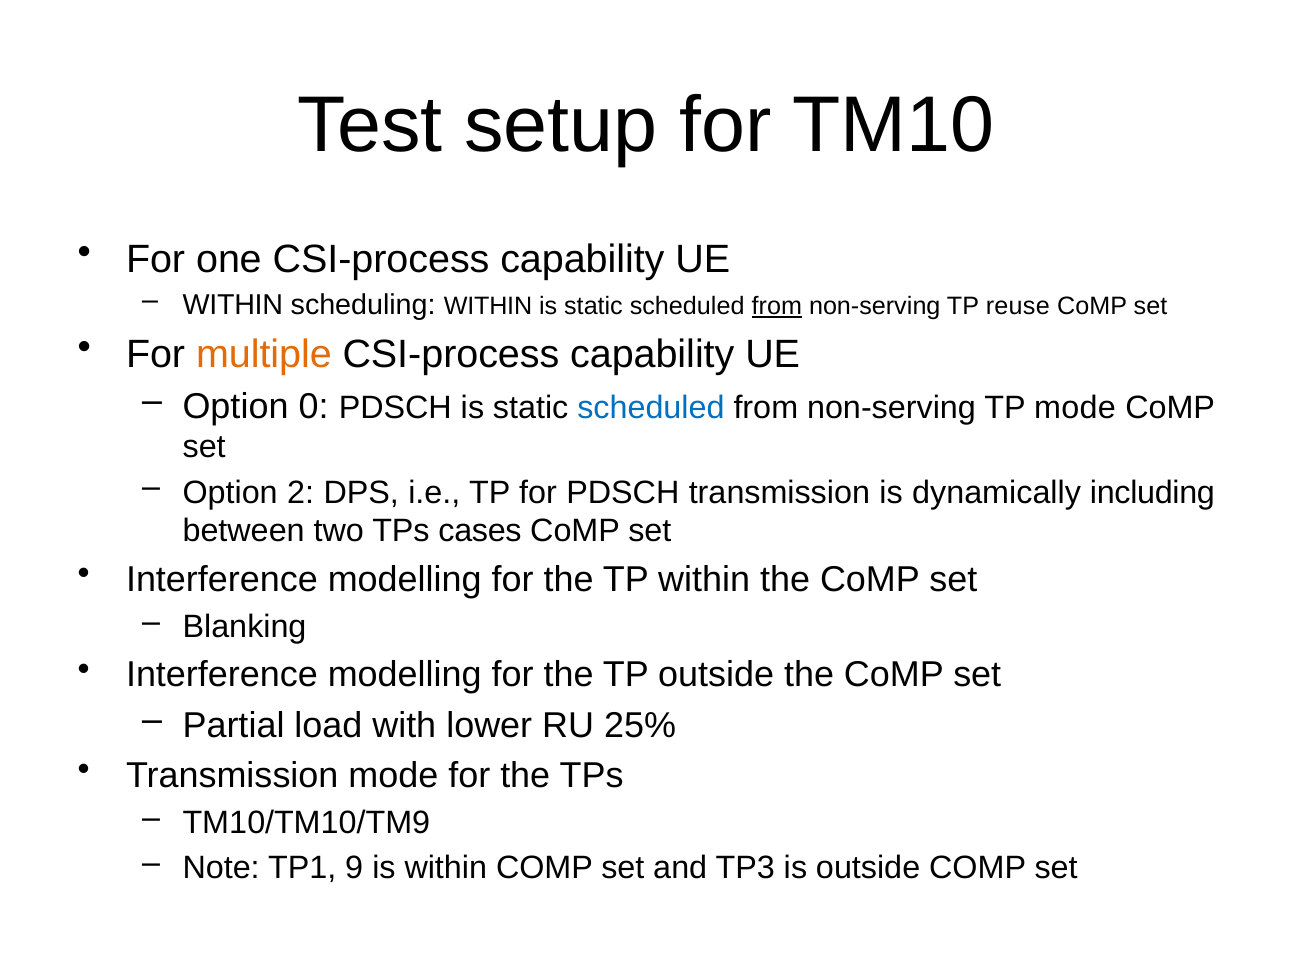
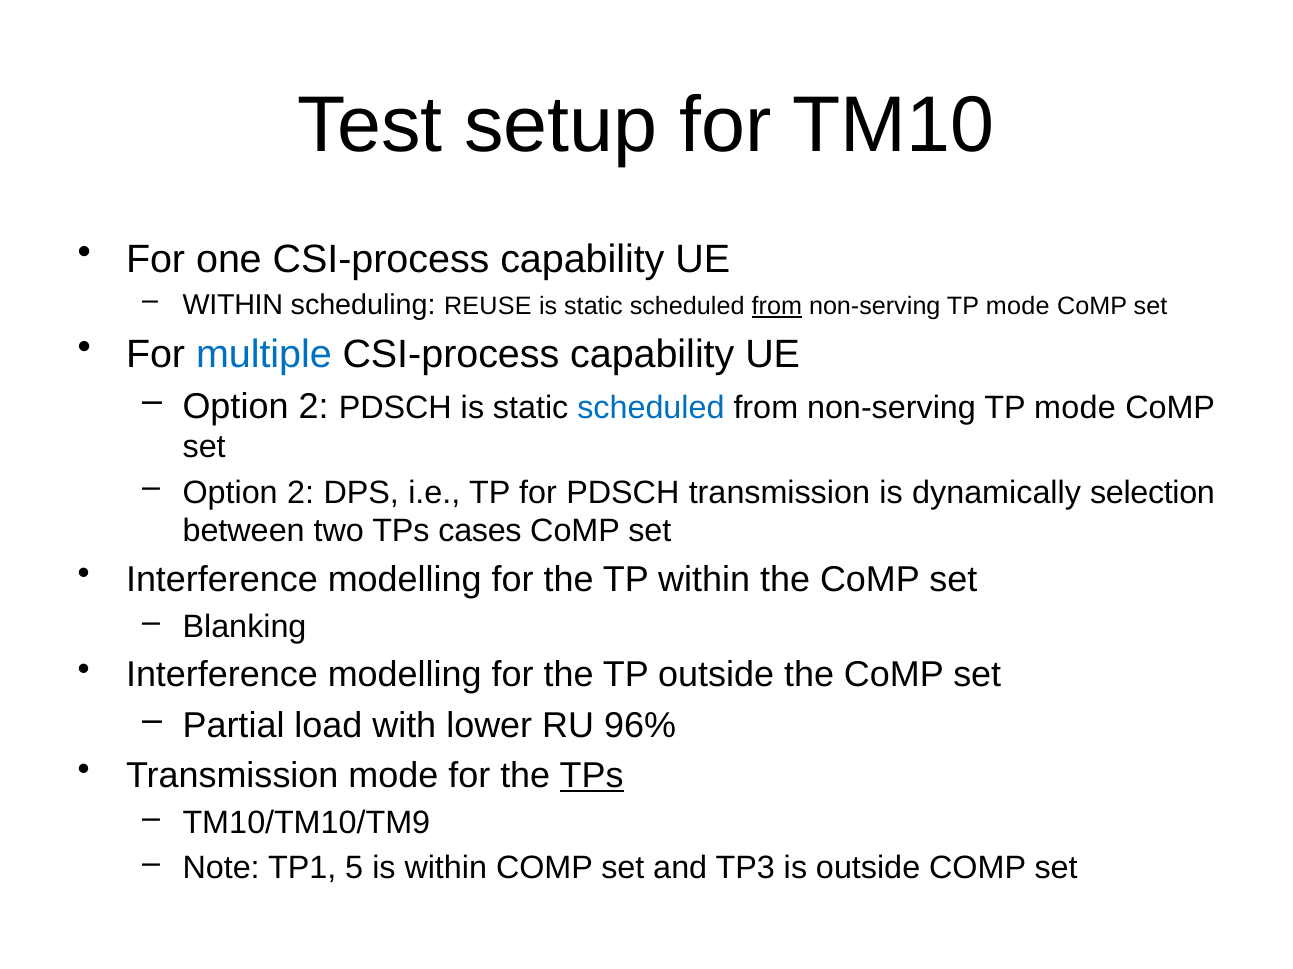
scheduling WITHIN: WITHIN -> REUSE (488, 306)
reuse: reuse -> mode (1018, 306)
multiple colour: orange -> blue (264, 355)
0: 0 -> 2 (313, 407)
including: including -> selection (1152, 493)
25%: 25% -> 96% (640, 726)
TPs underline: none -> present (592, 776)
9: 9 -> 5 (354, 869)
